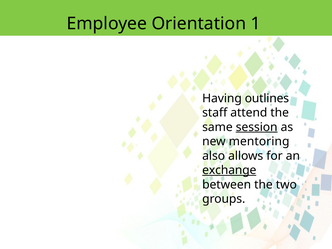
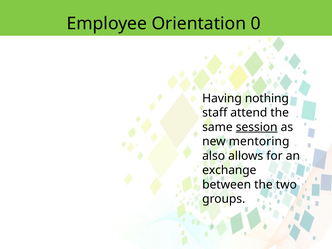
1: 1 -> 0 (256, 24)
outlines: outlines -> nothing (267, 98)
exchange underline: present -> none (229, 170)
